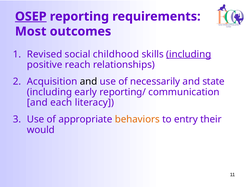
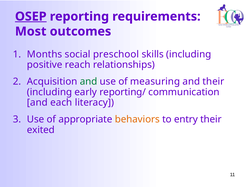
Revised: Revised -> Months (45, 54)
childhood: childhood -> preschool (116, 54)
including underline: present -> none (189, 54)
and colour: black -> green (89, 82)
necessarily: necessarily -> measuring (155, 82)
and state: state -> their (213, 82)
would: would -> exited (41, 130)
